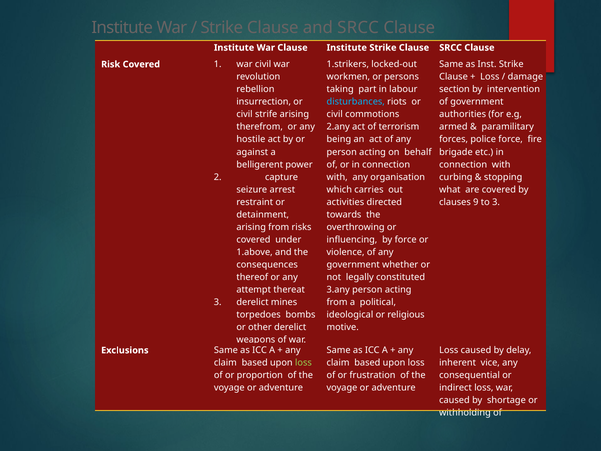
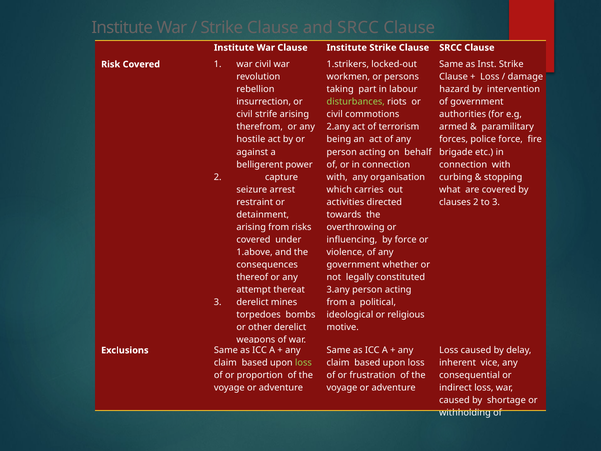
section: section -> hazard (454, 89)
disturbances colour: light blue -> light green (356, 102)
clauses 9: 9 -> 2 (476, 202)
